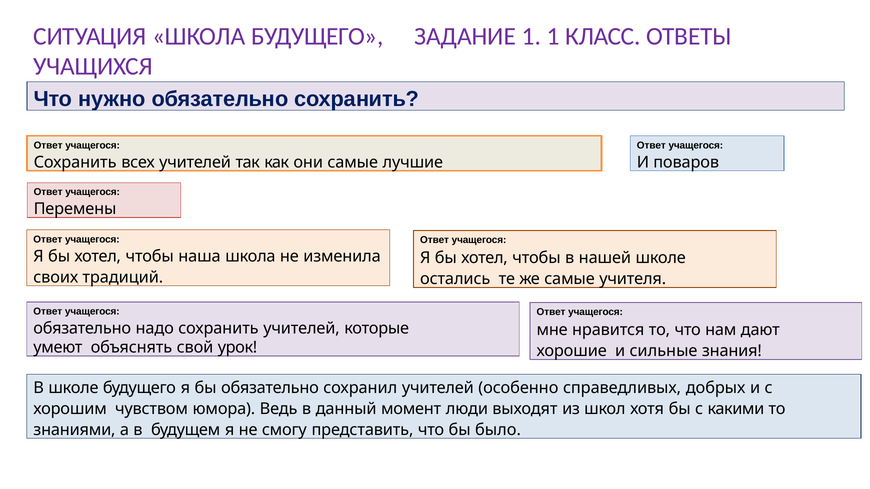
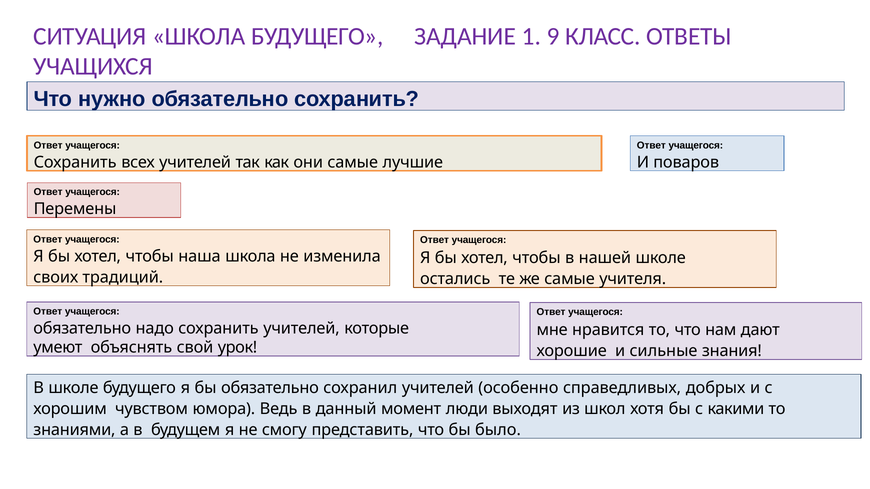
1 1: 1 -> 9 (553, 36)
